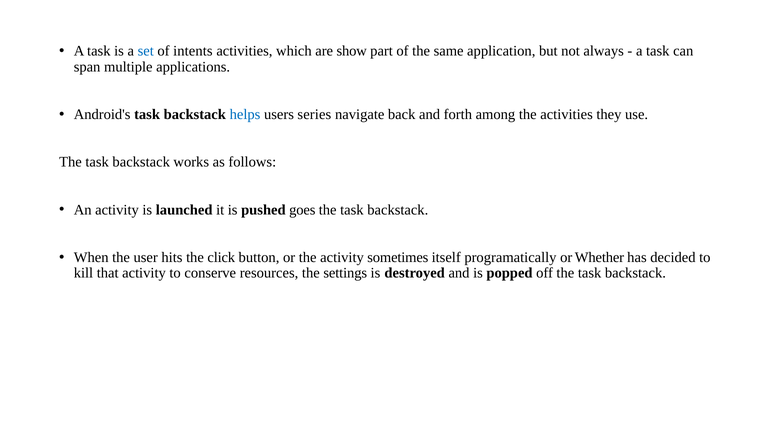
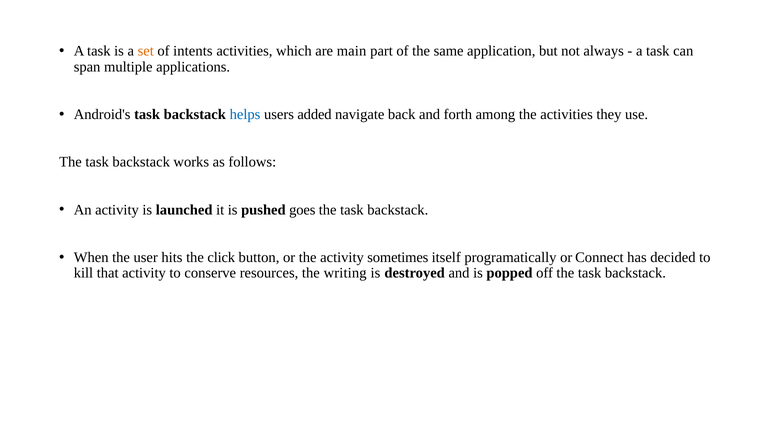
set colour: blue -> orange (146, 51)
show: show -> main (352, 51)
series: series -> added (315, 114)
Whether: Whether -> Connect (599, 257)
settings: settings -> writing (345, 273)
